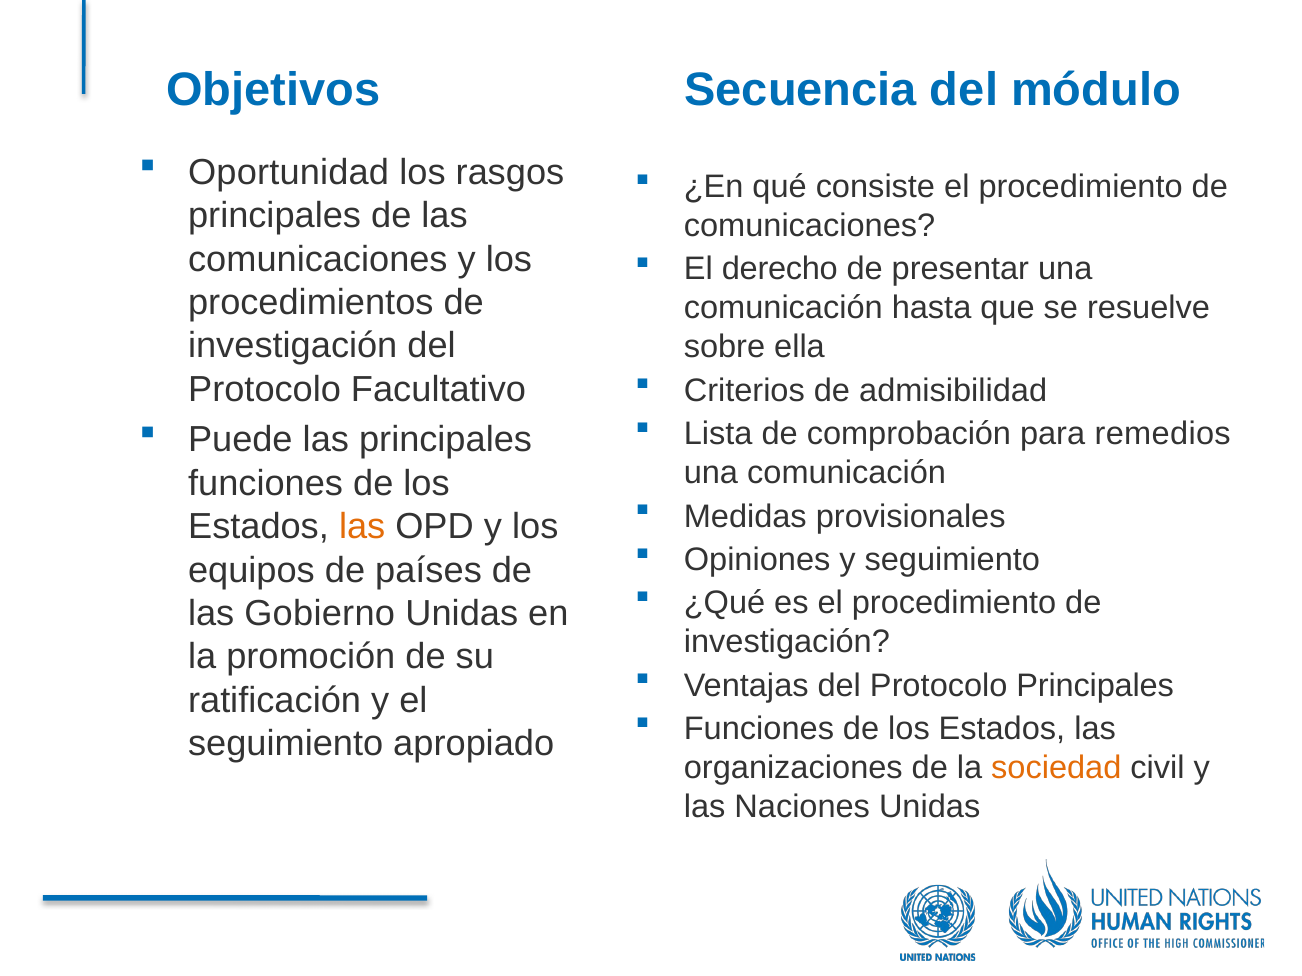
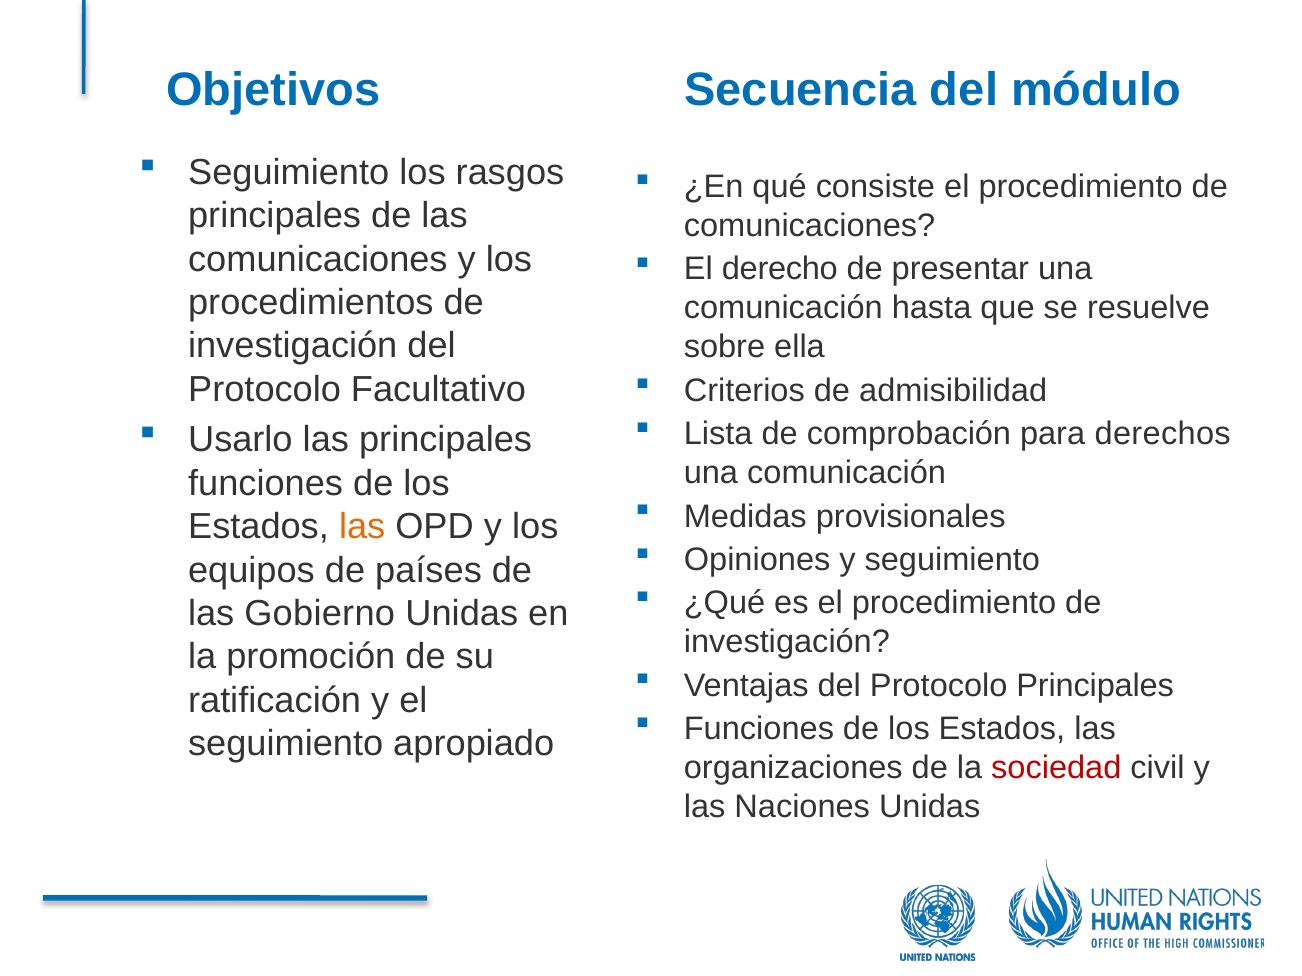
Oportunidad: Oportunidad -> Seguimiento (289, 172)
remedios: remedios -> derechos (1163, 434)
Puede: Puede -> Usarlo (240, 440)
sociedad colour: orange -> red (1056, 768)
